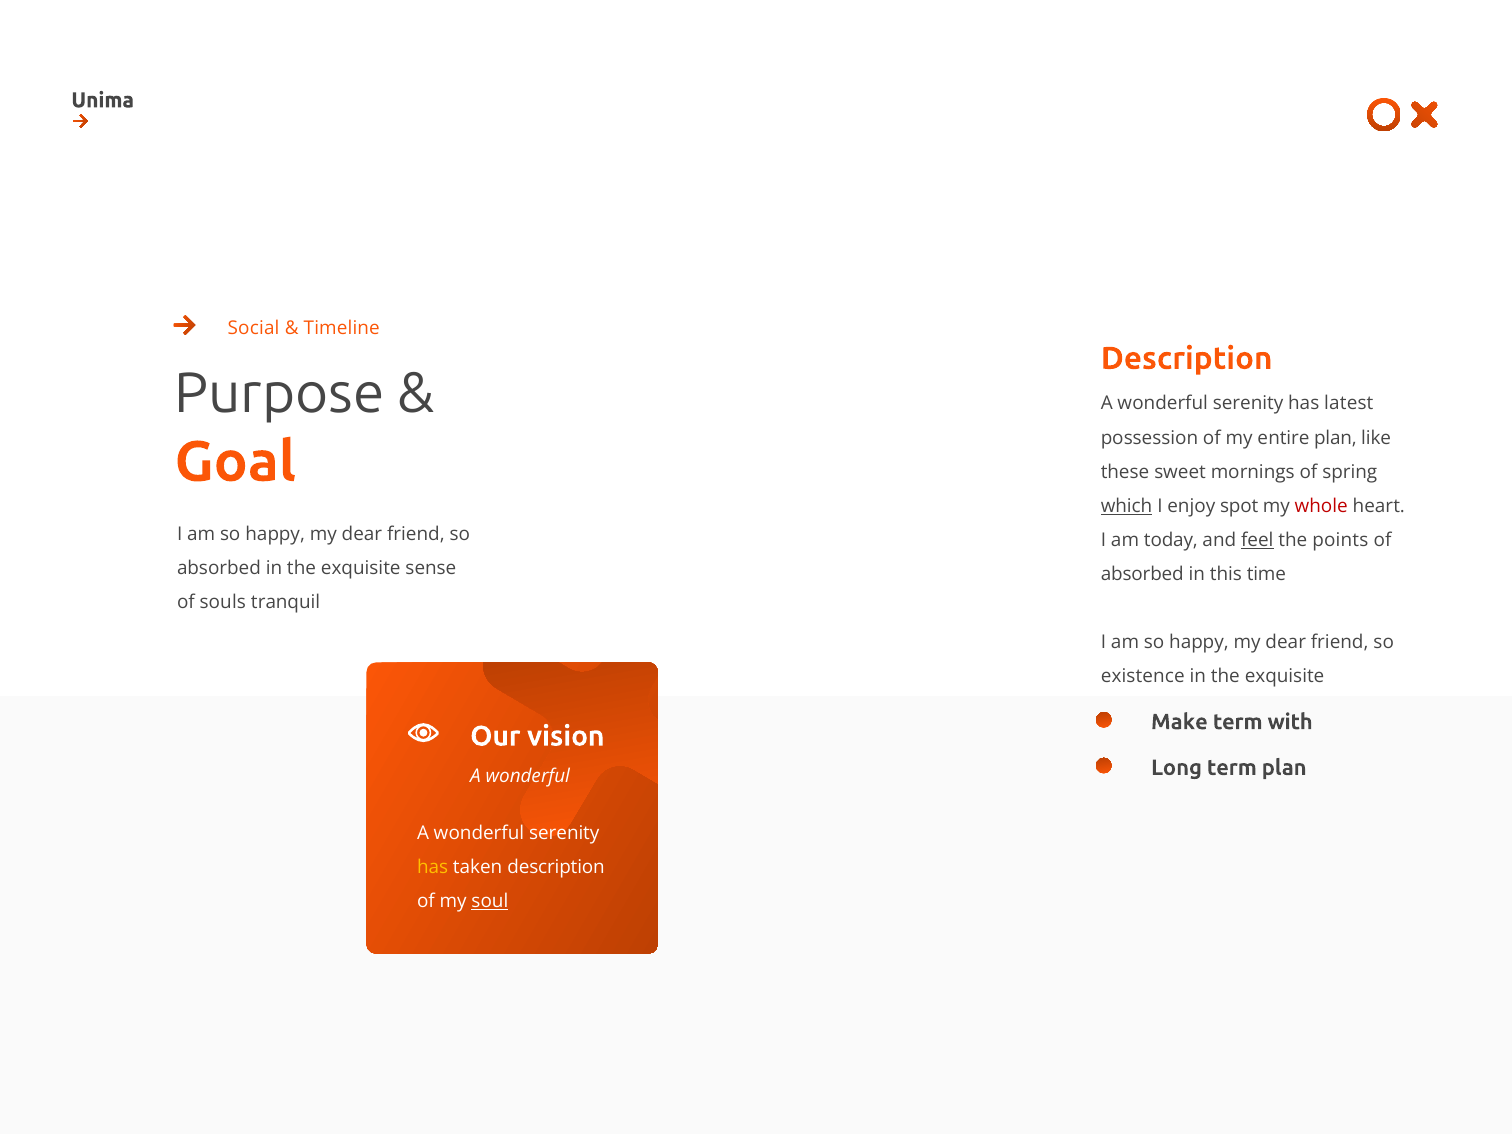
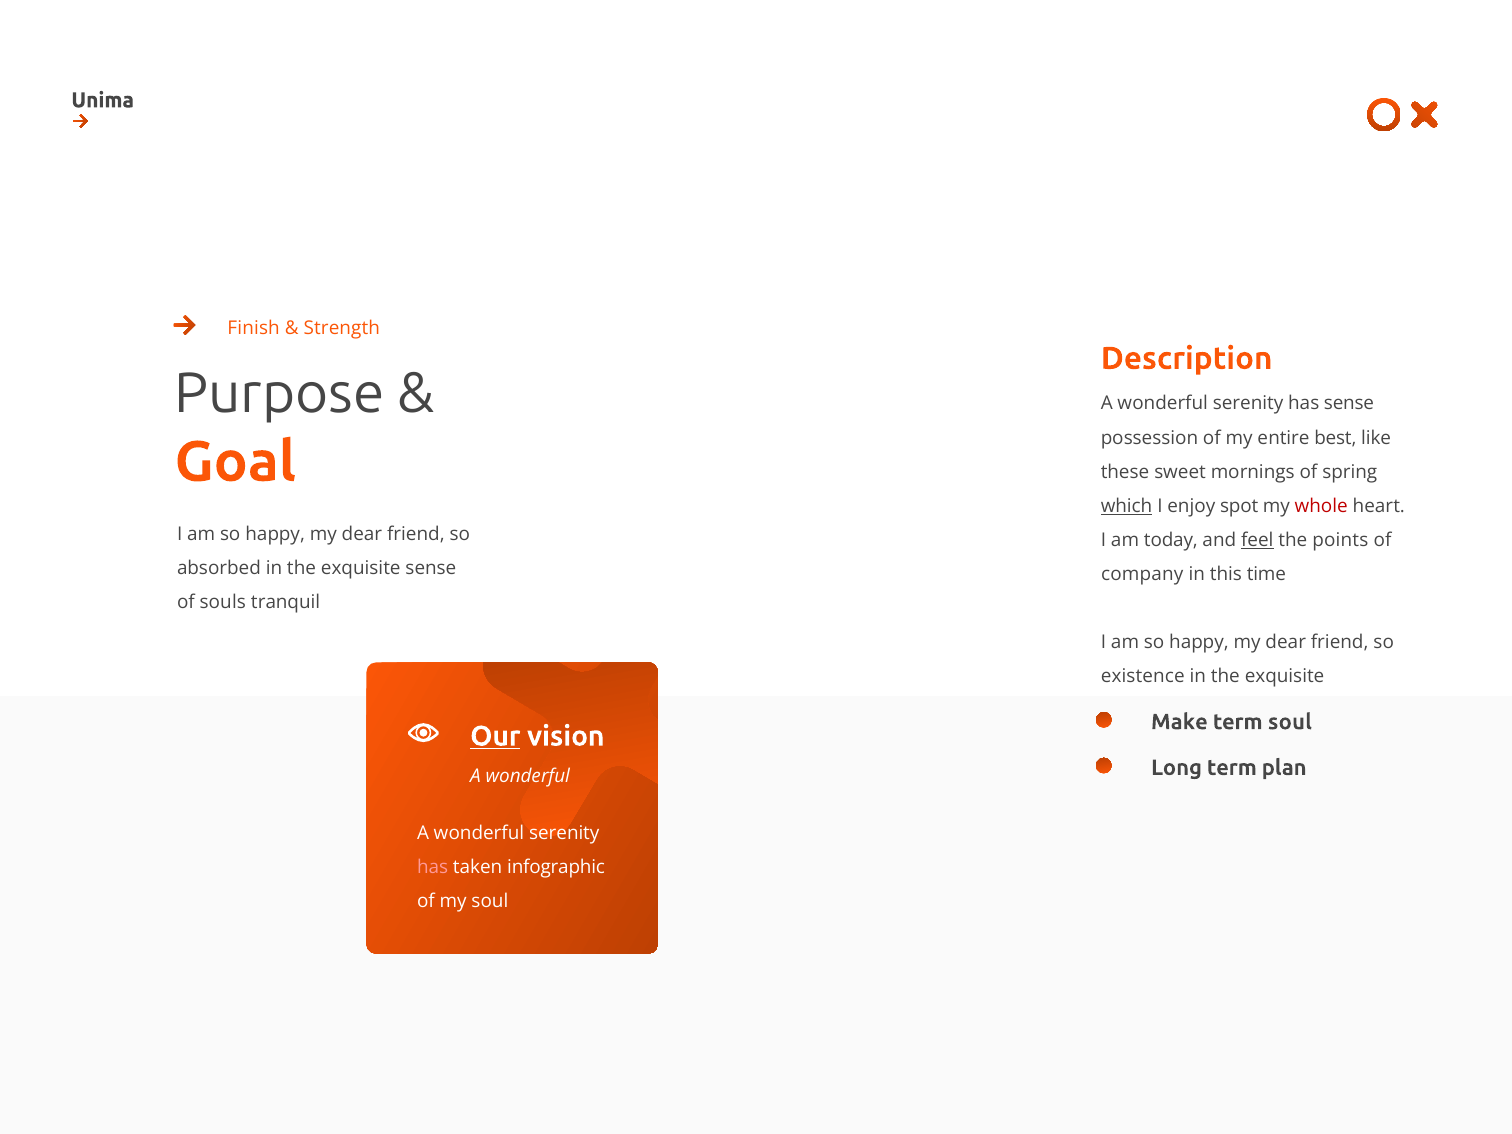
Social: Social -> Finish (254, 328)
Timeline: Timeline -> Strength (342, 328)
has latest: latest -> sense (1349, 404)
entire plan: plan -> best (1335, 438)
absorbed: absorbed -> company (1142, 574)
term with: with -> soul (1290, 722)
Our underline: none -> present (495, 736)
has colour: yellow -> pink (433, 867)
taken description: description -> infographic (556, 867)
soul underline: present -> none (490, 901)
